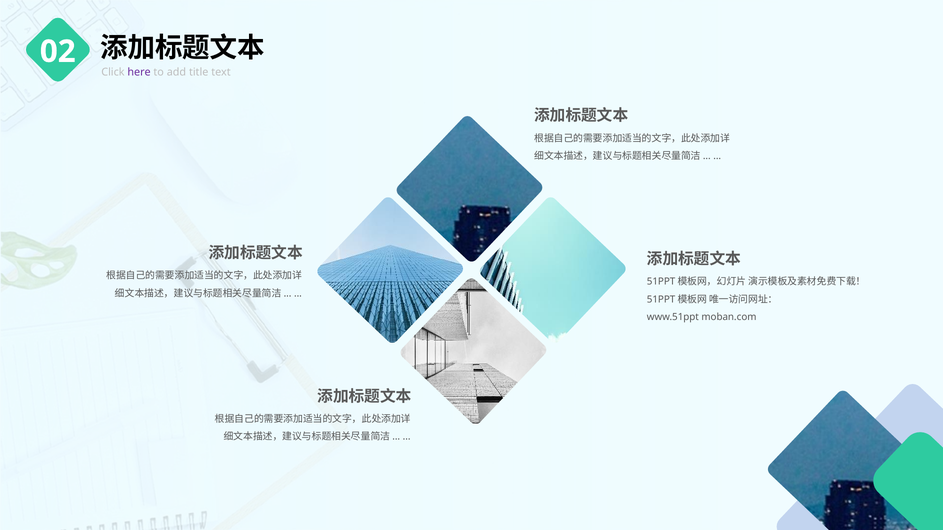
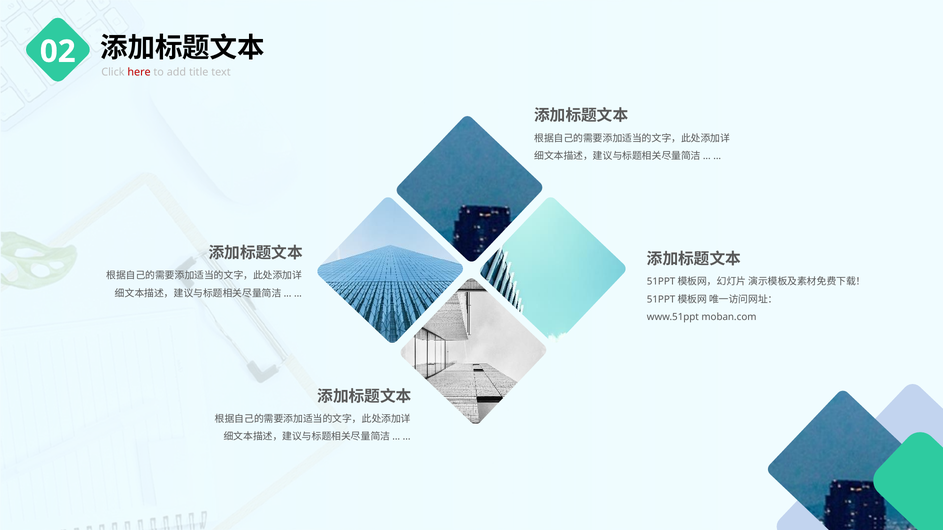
here colour: purple -> red (139, 72)
